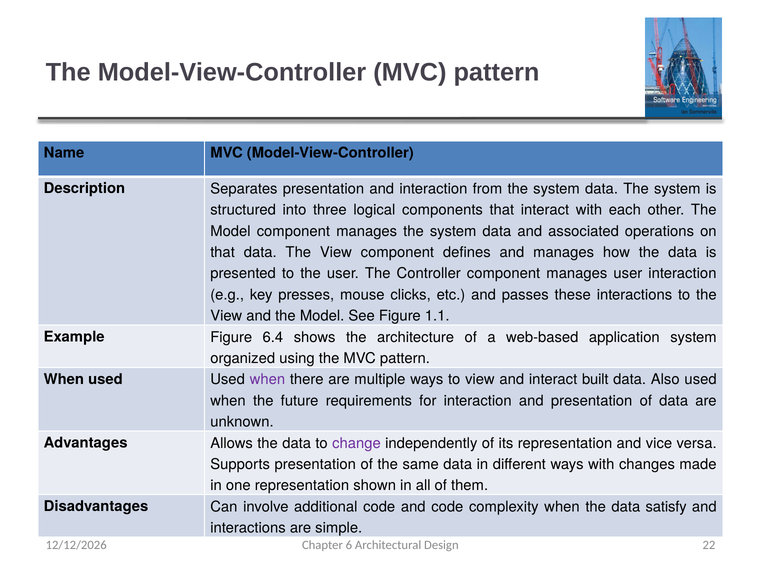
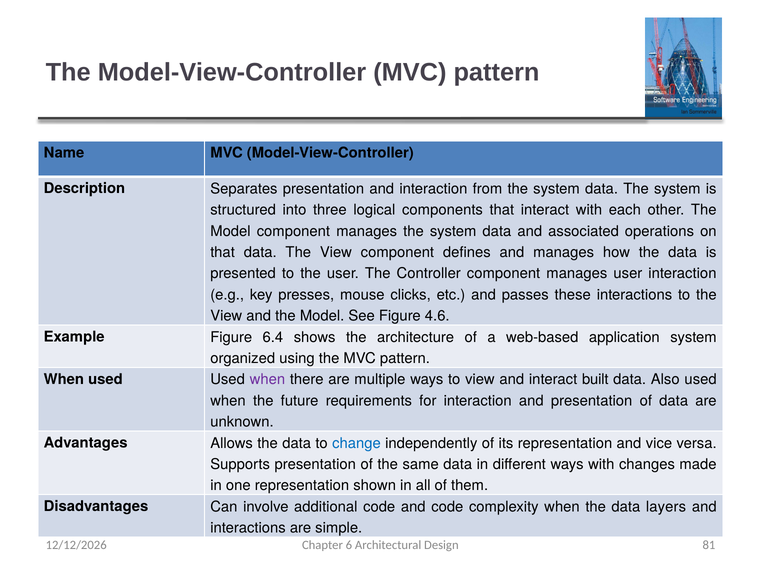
1.1: 1.1 -> 4.6 (437, 316)
change colour: purple -> blue (356, 443)
satisfy: satisfy -> layers (666, 507)
22: 22 -> 81 (709, 545)
